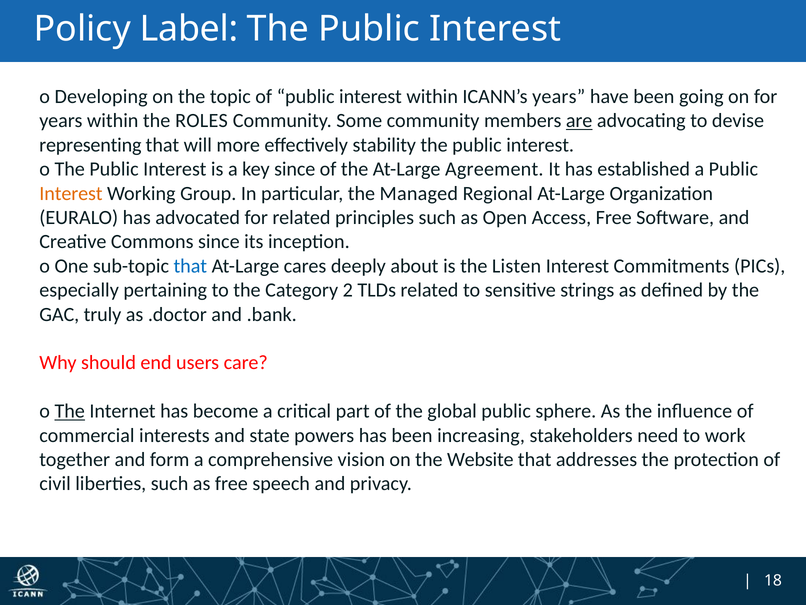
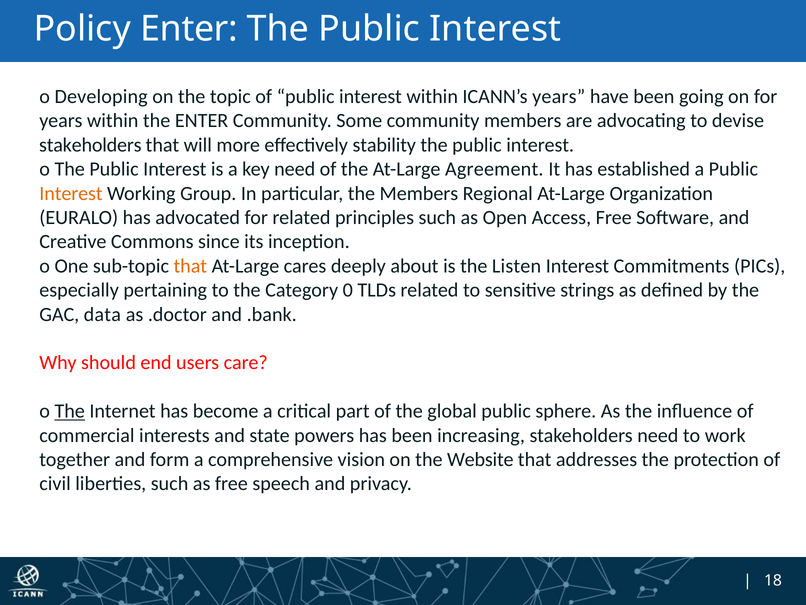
Policy Label: Label -> Enter (189, 29)
the ROLES: ROLES -> ENTER (202, 121)
are underline: present -> none (579, 121)
representing: representing -> stakeholders (90, 145)
key since: since -> need (295, 169)
the Managed: Managed -> Members (419, 193)
that colour: blue -> orange (190, 266)
2: 2 -> 0 (348, 290)
truly: truly -> data (102, 314)
